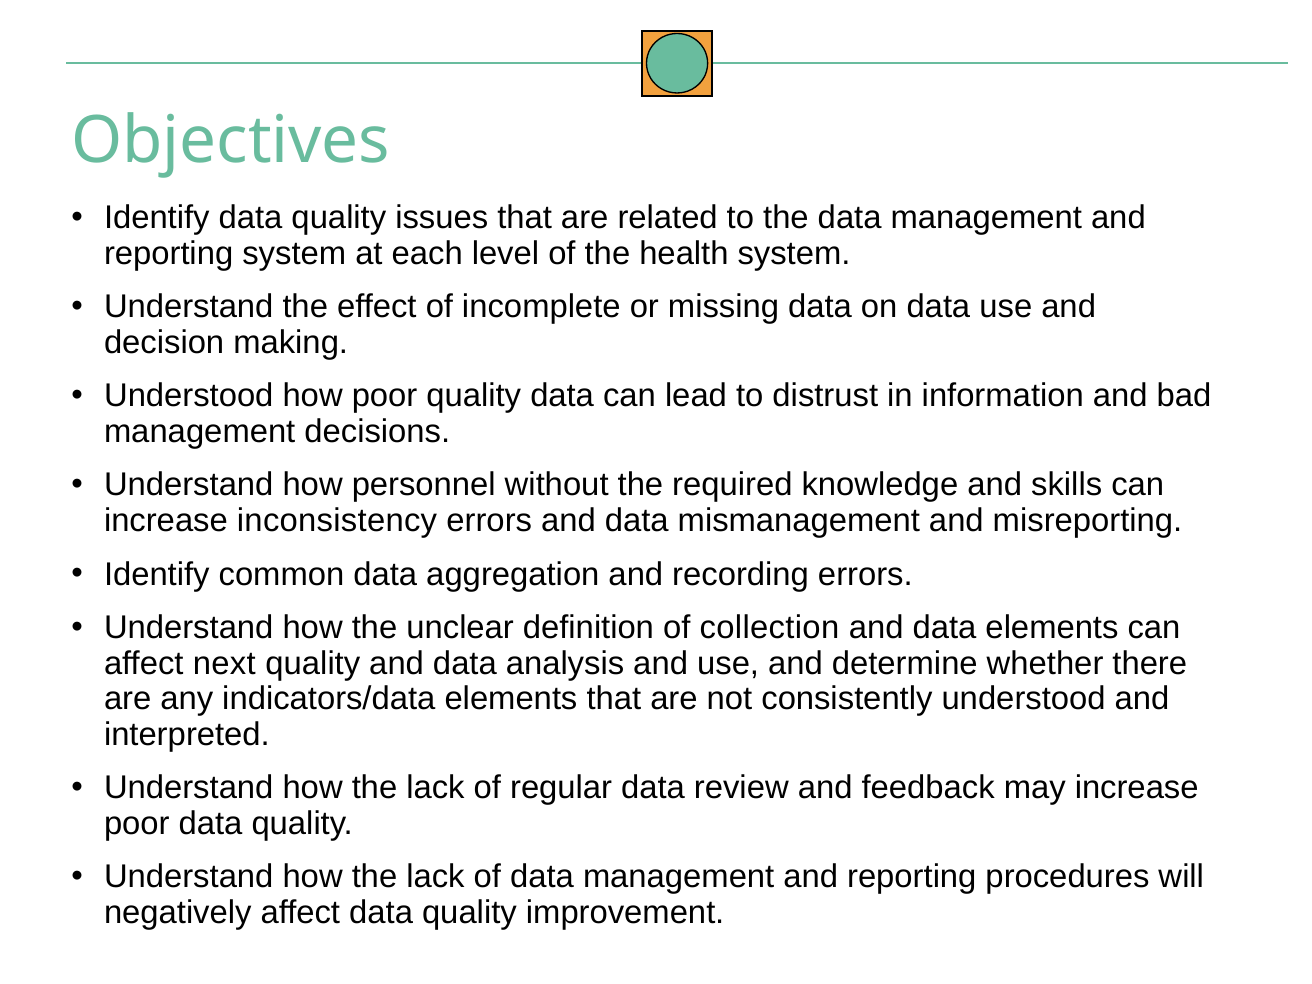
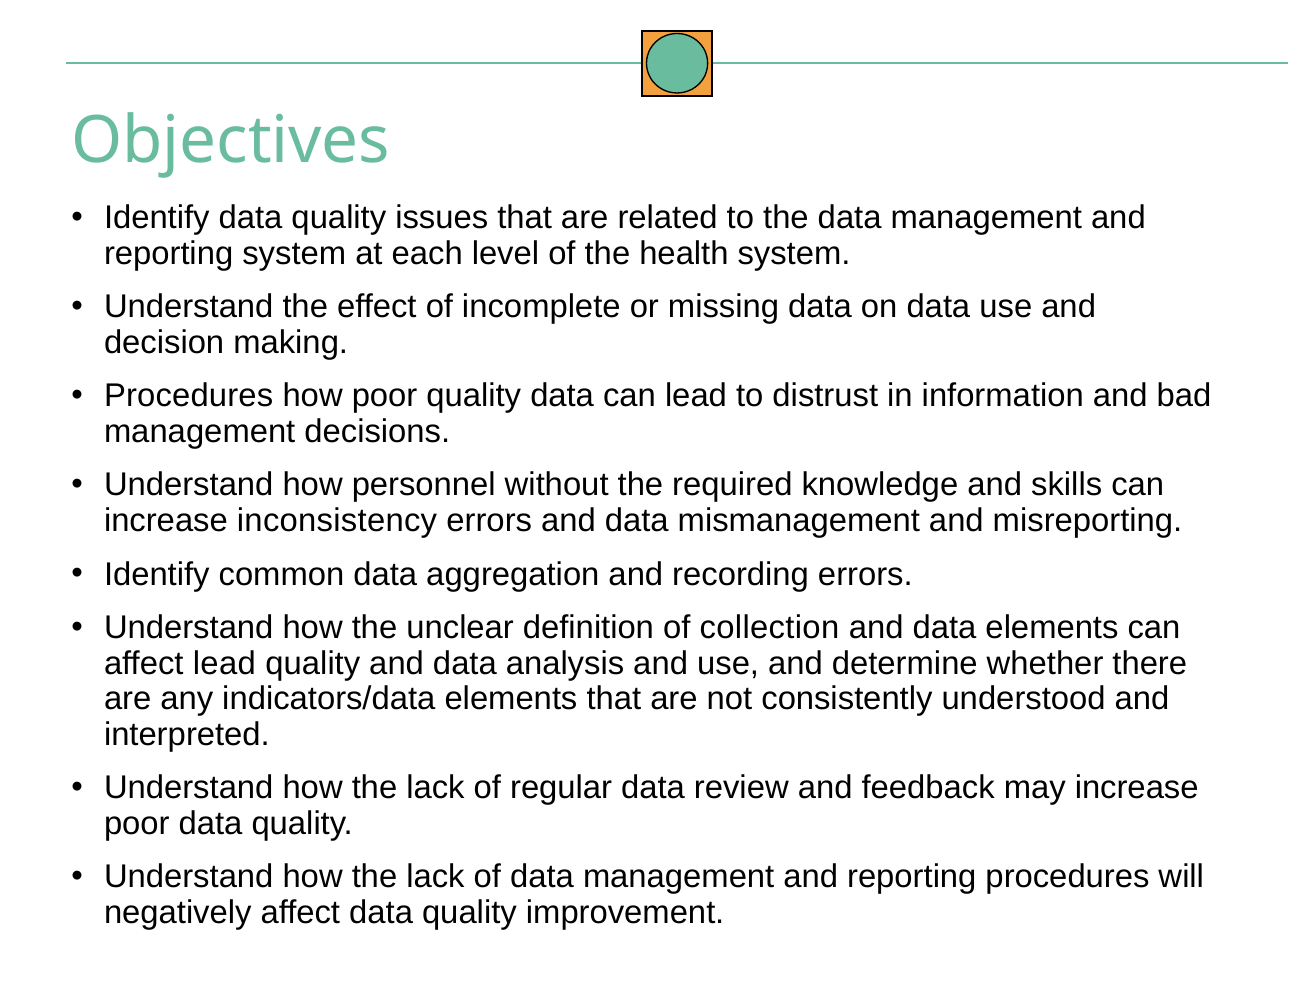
Understood: Understood -> Procedures (189, 396)
affect next: next -> lead (224, 663)
